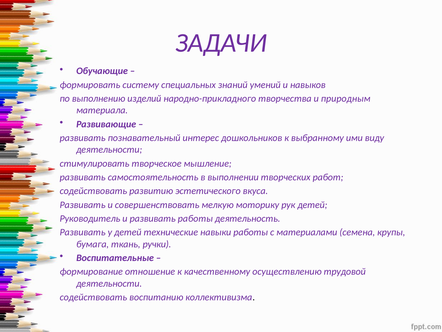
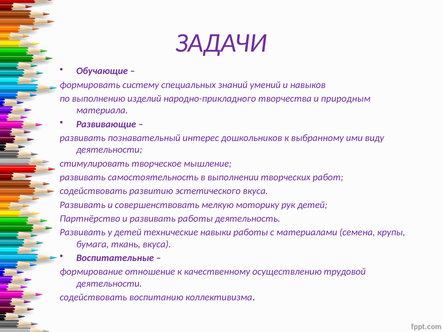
Руководитель: Руководитель -> Партнёрство (90, 218)
ткань ручки: ручки -> вкуса (157, 244)
